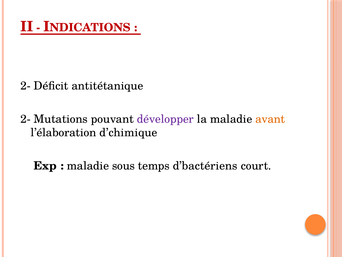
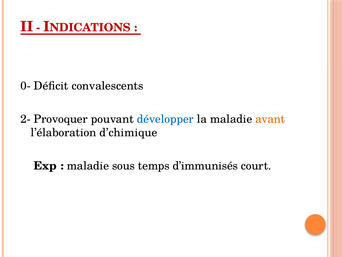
2-: 2- -> 0- (26, 86)
antitétanique: antitétanique -> convalescents (107, 86)
Mutations: Mutations -> Provoquer (61, 119)
développer colour: purple -> blue (165, 119)
d’bactériens: d’bactériens -> d’immunisés (205, 166)
